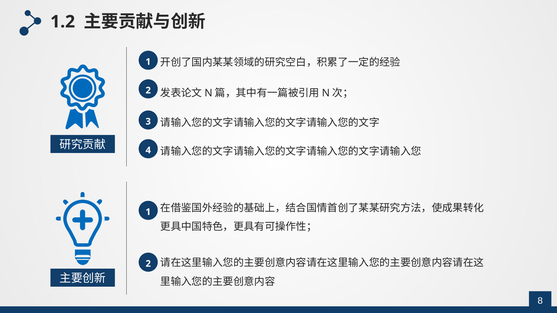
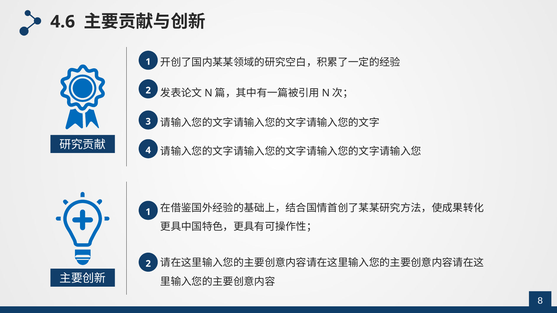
1.2: 1.2 -> 4.6 (63, 22)
